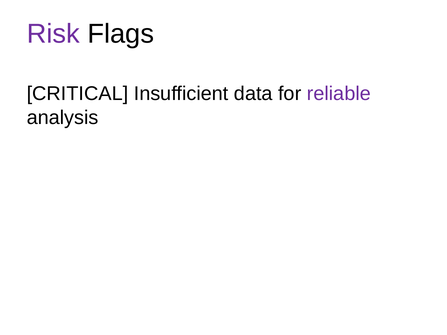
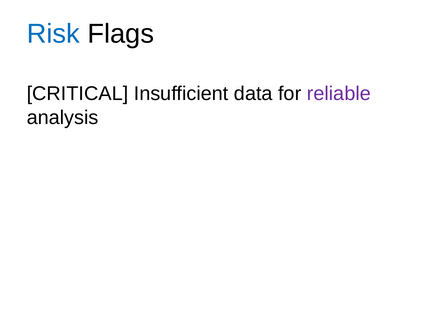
Risk colour: purple -> blue (53, 34)
